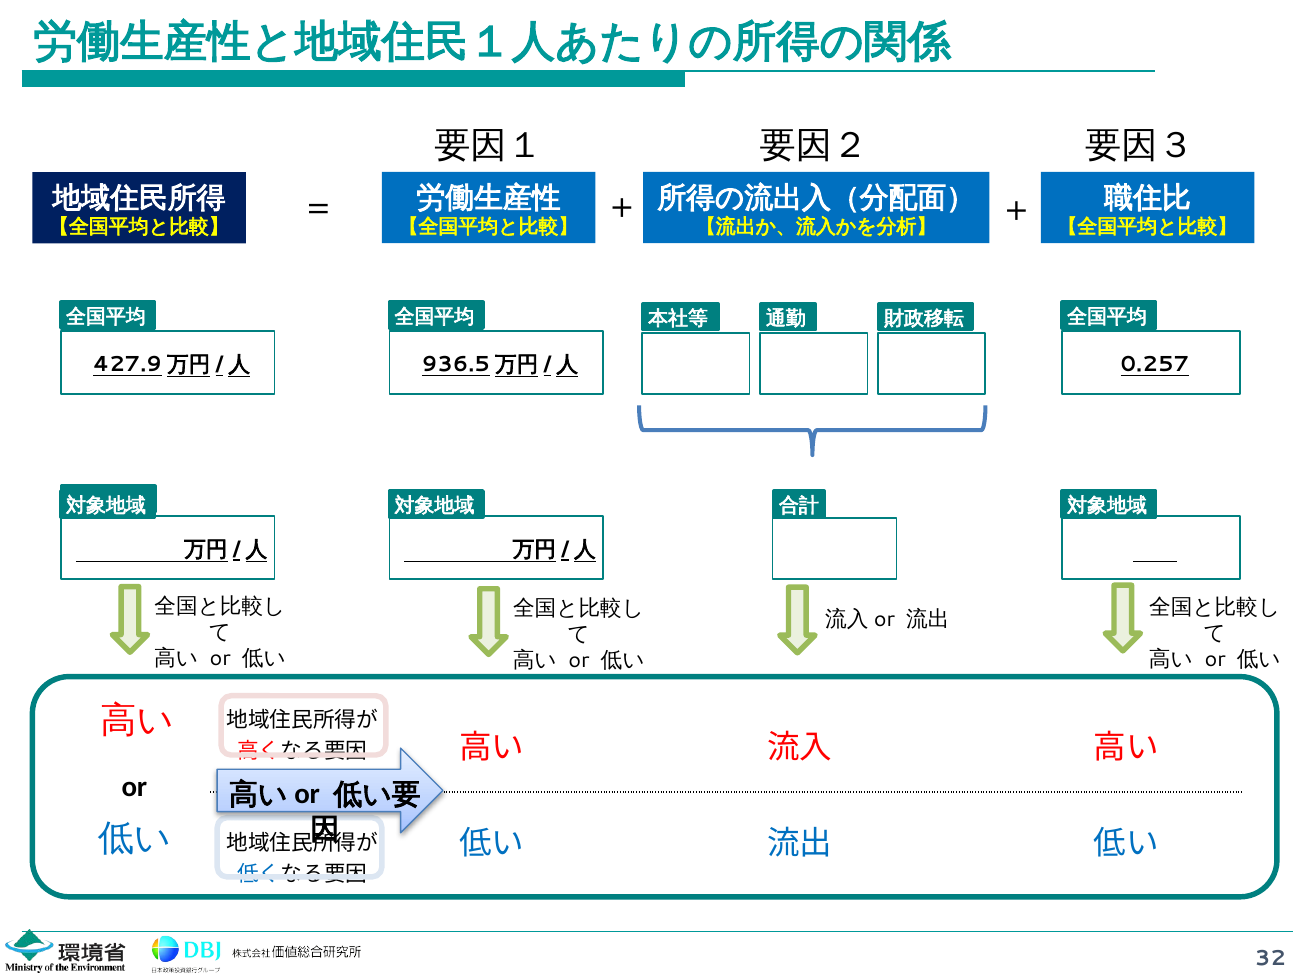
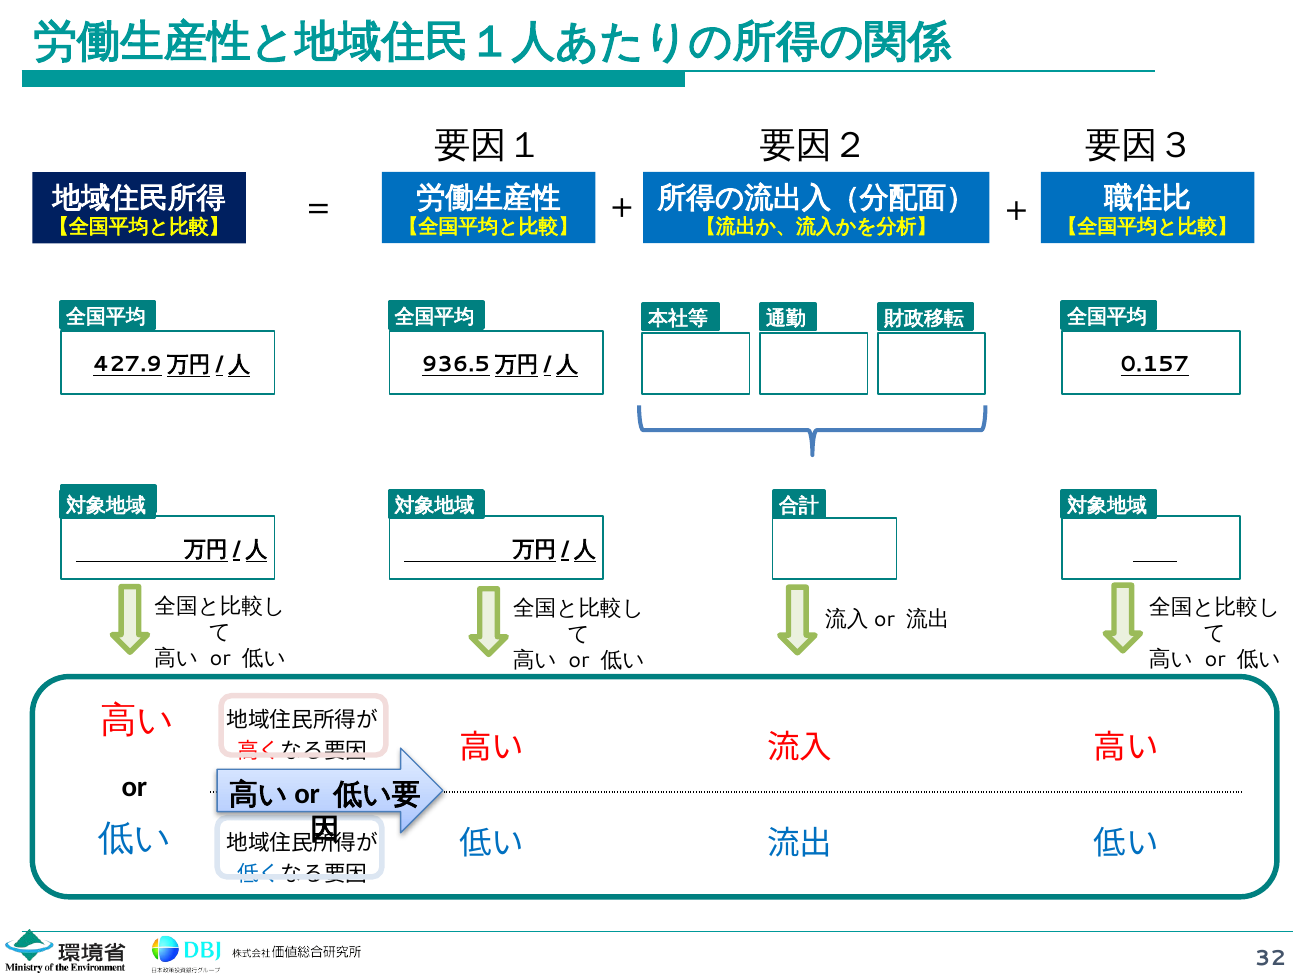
0.257: 0.257 -> 0.157 (1155, 364)
